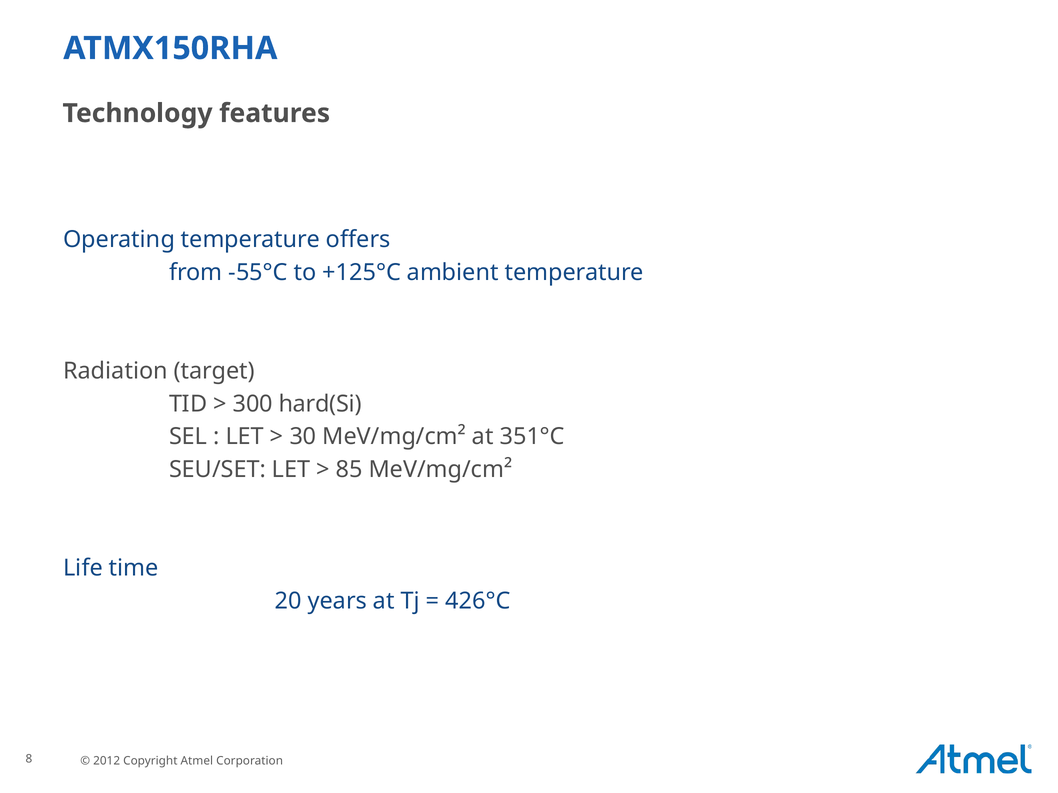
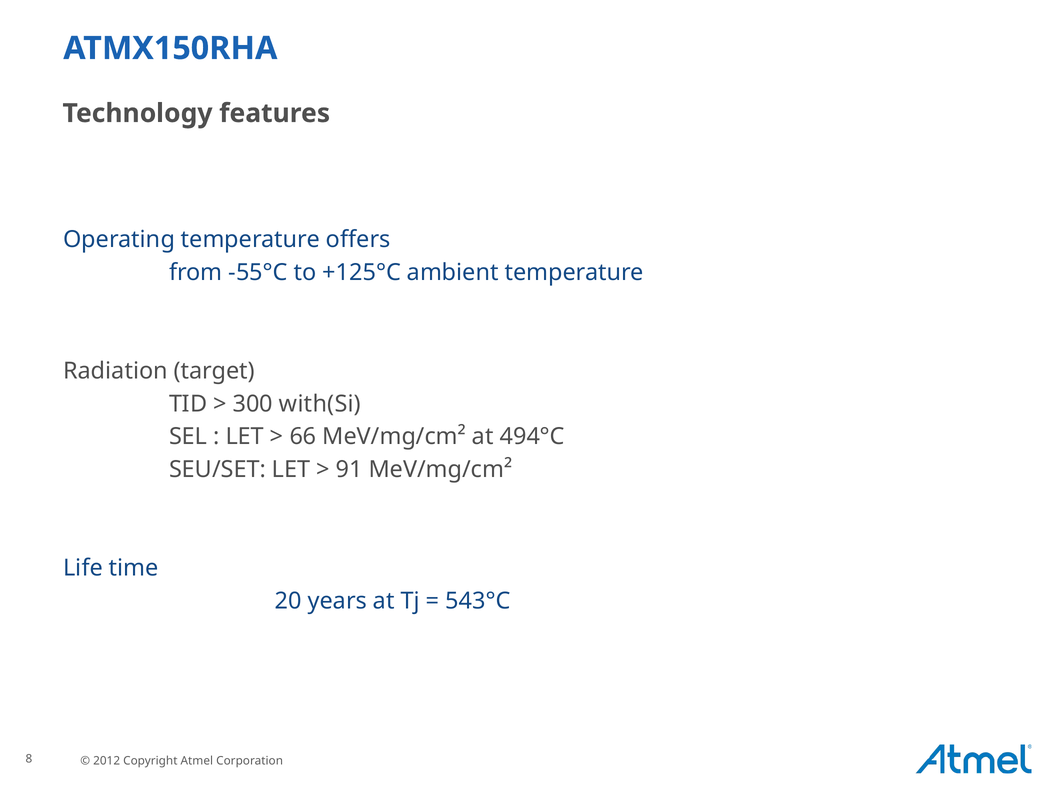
hard(Si: hard(Si -> with(Si (320, 404)
30: 30 -> 66 (303, 437)
351°C: 351°C -> 494°C (532, 437)
85: 85 -> 91 (349, 470)
426°C: 426°C -> 543°C (478, 602)
